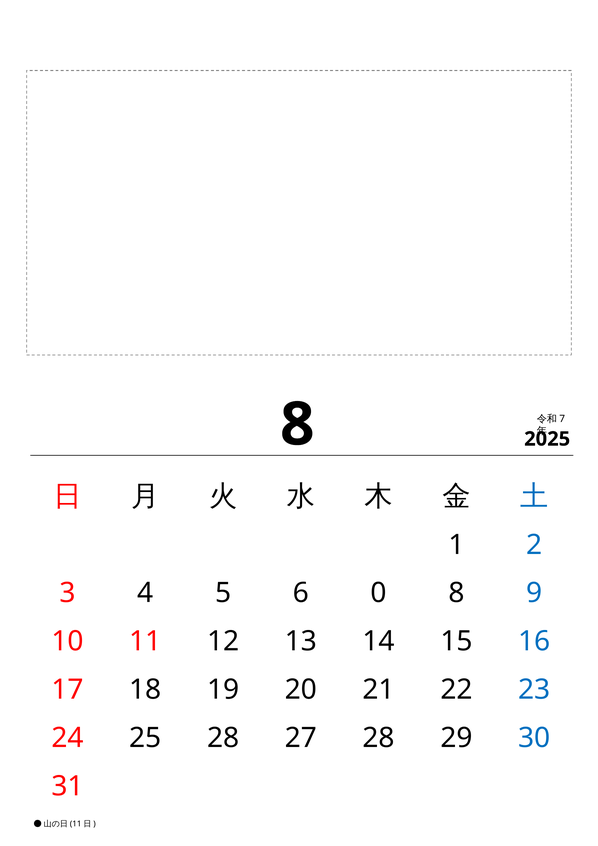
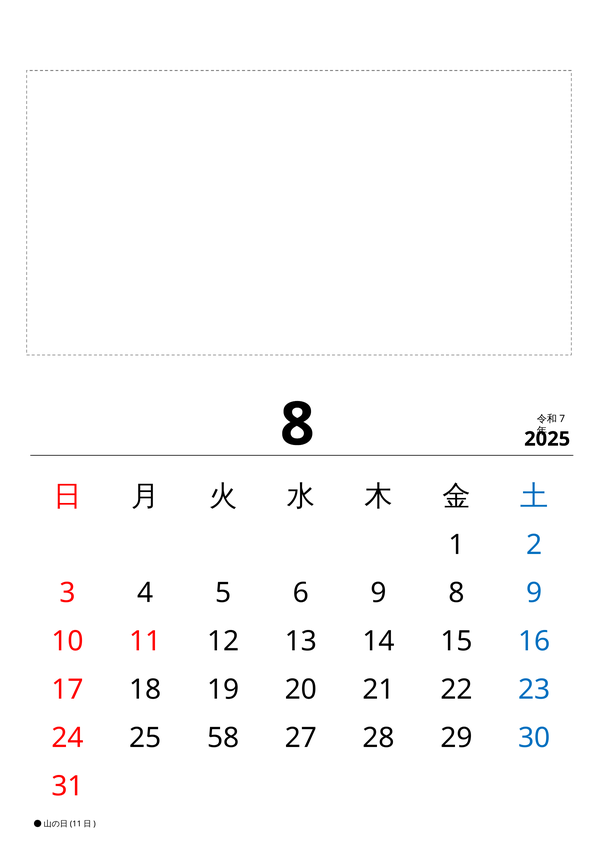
6 0: 0 -> 9 (379, 593)
25 28: 28 -> 58 (223, 738)
